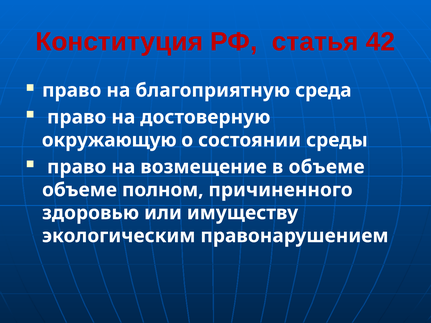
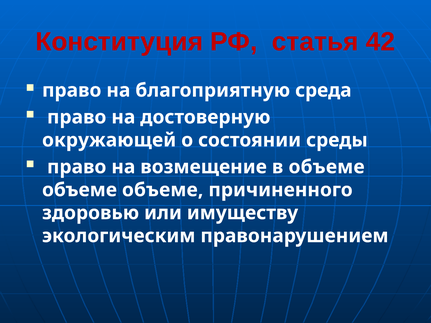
окружающую: окружающую -> окружающей (109, 140)
полном: полном -> объеме (163, 190)
